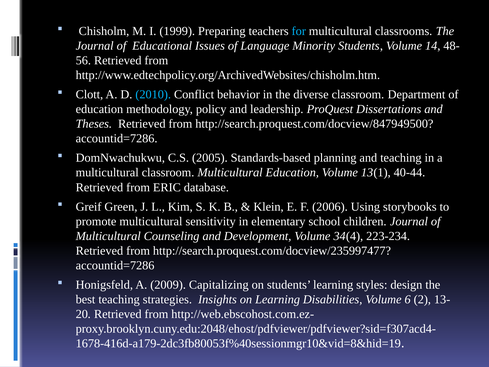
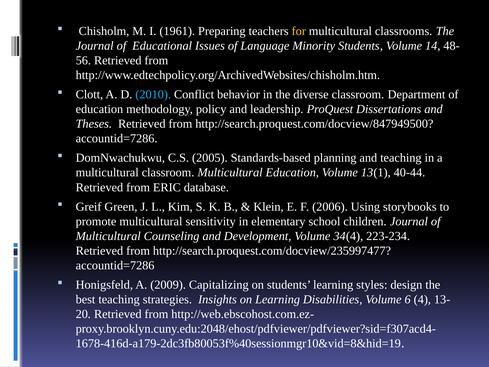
1999: 1999 -> 1961 (177, 31)
for colour: light blue -> yellow (299, 31)
2: 2 -> 4 (422, 299)
